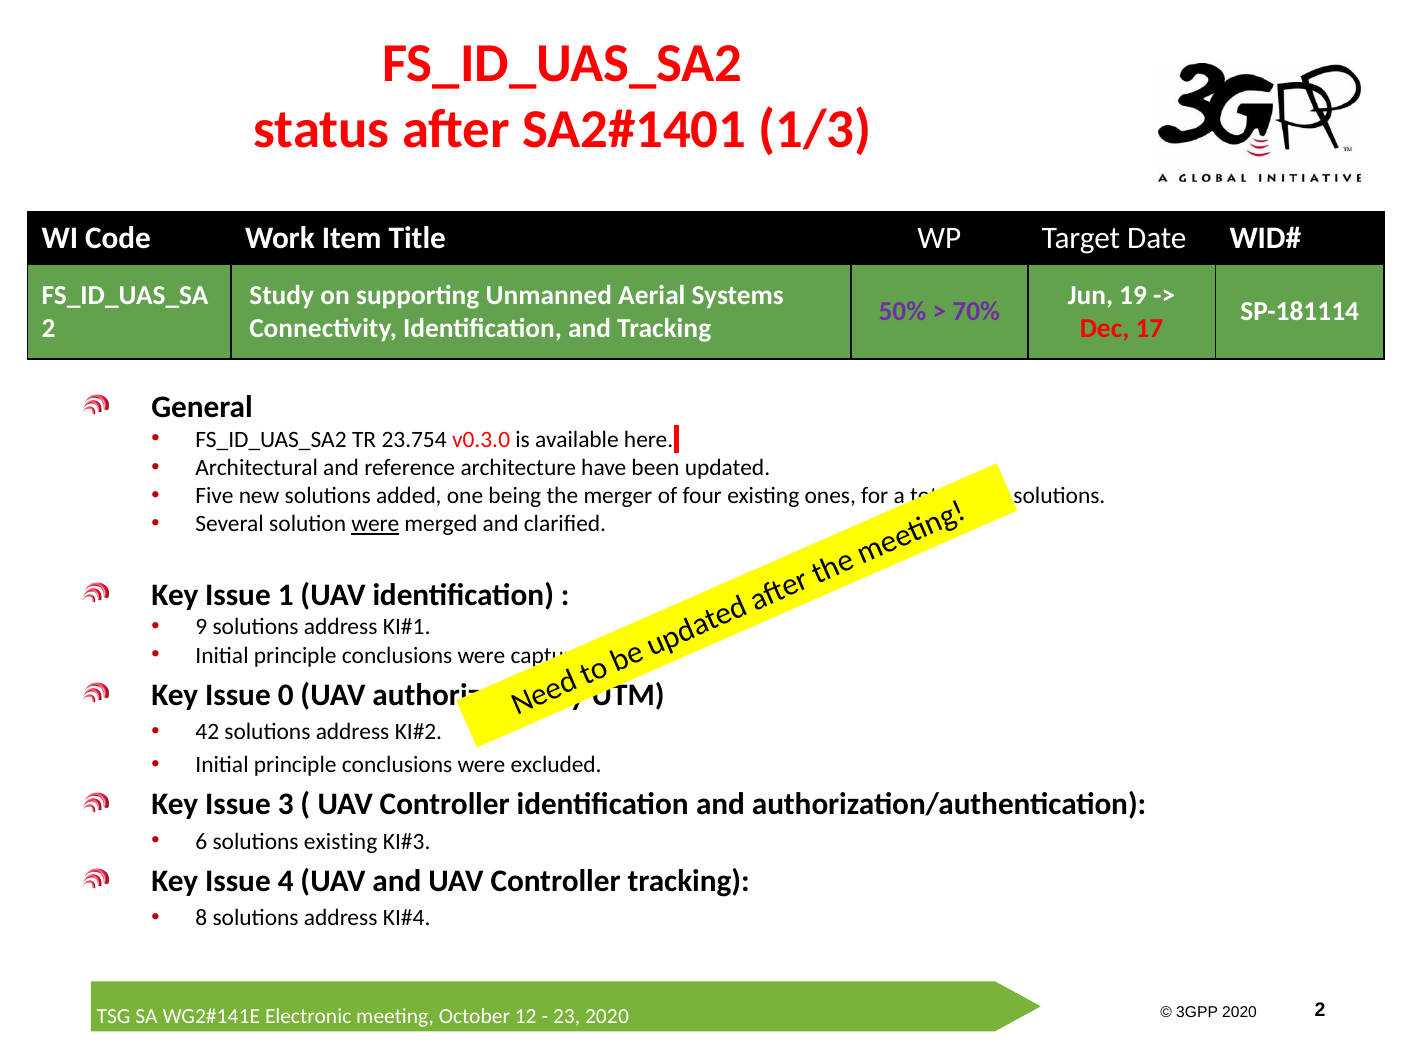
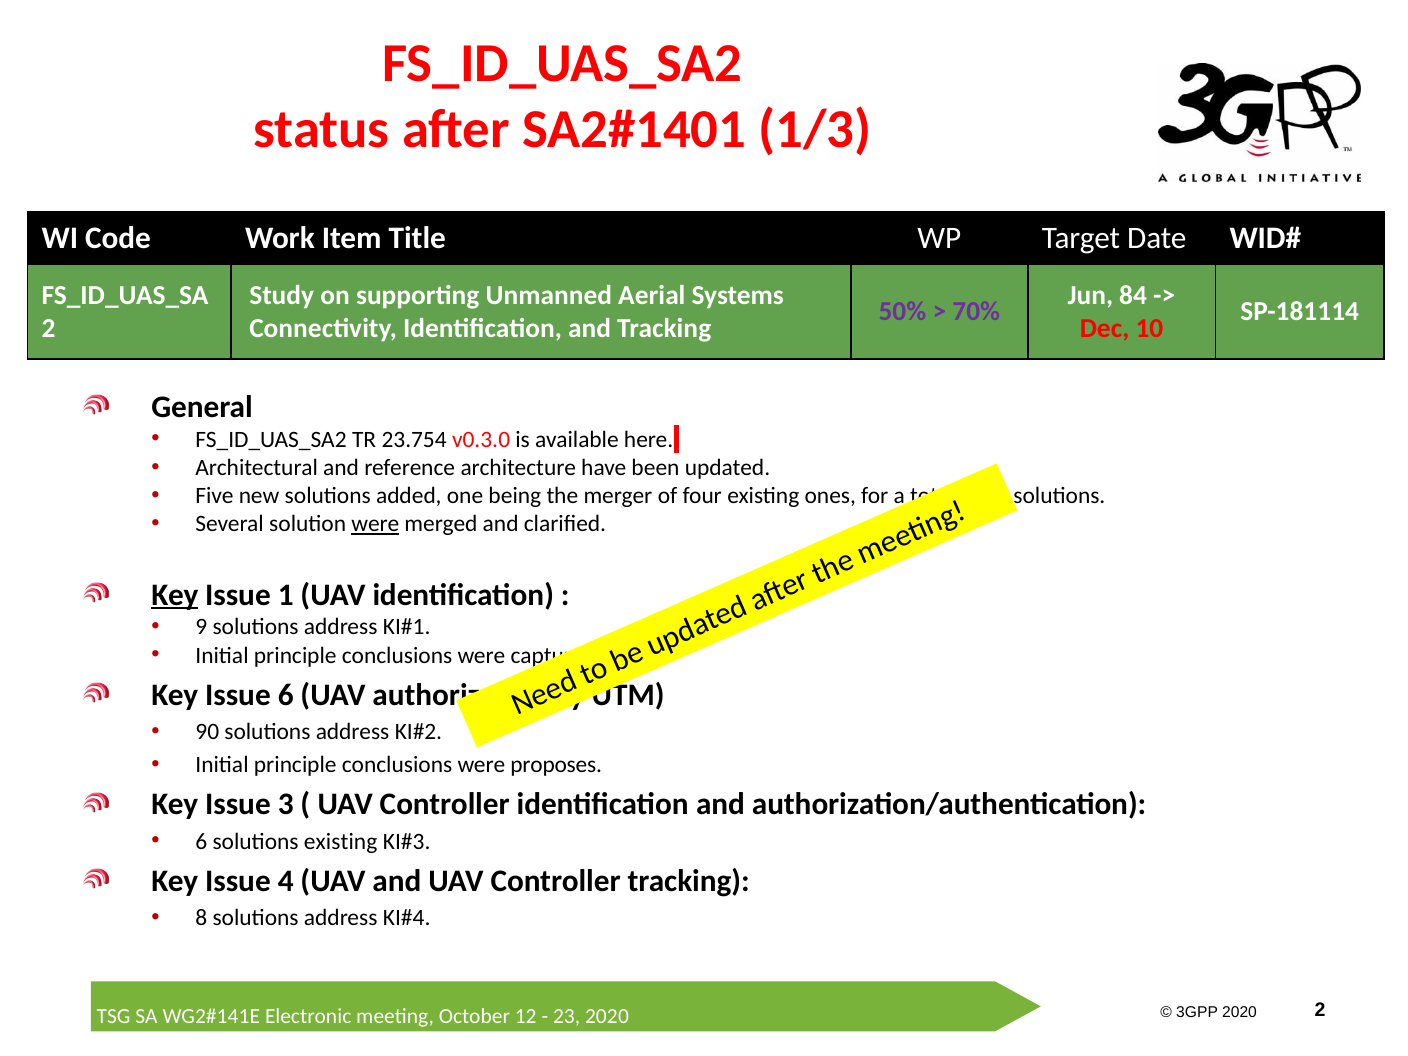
19: 19 -> 84 (1133, 295)
17: 17 -> 10 (1149, 328)
Key underline: none -> present (175, 595)
Issue 0: 0 -> 6 (286, 695)
42: 42 -> 90 (207, 732)
excluded: excluded -> proposes (556, 765)
